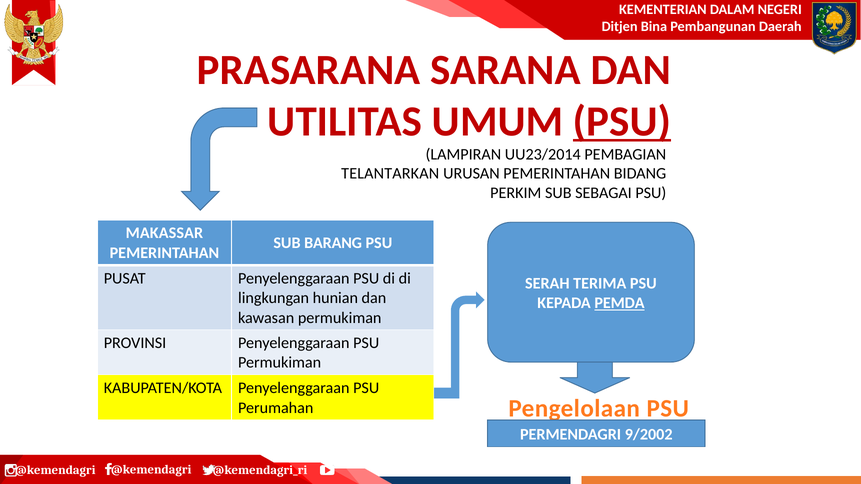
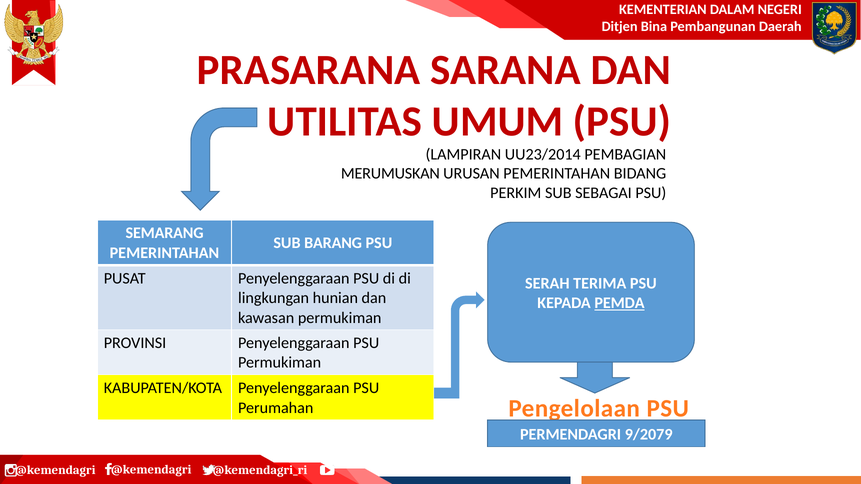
PSU underline: present -> none (622, 122)
TELANTARKAN: TELANTARKAN -> MERUMUSKAN (390, 174)
MAKASSAR: MAKASSAR -> SEMARANG (165, 233)
9/2002: 9/2002 -> 9/2079 (649, 435)
